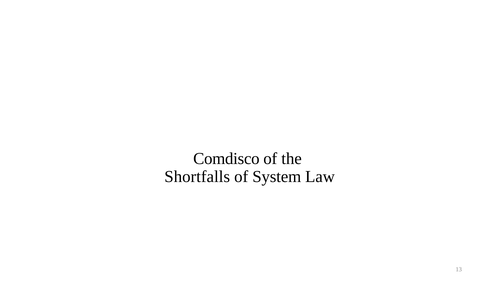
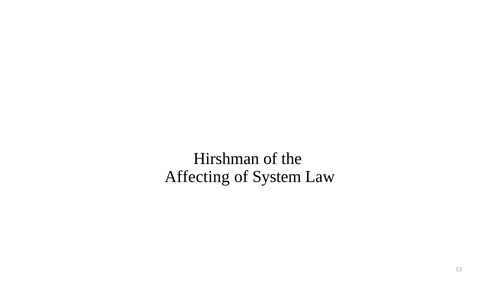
Comdisco: Comdisco -> Hirshman (226, 158)
Shortfalls: Shortfalls -> Affecting (197, 176)
